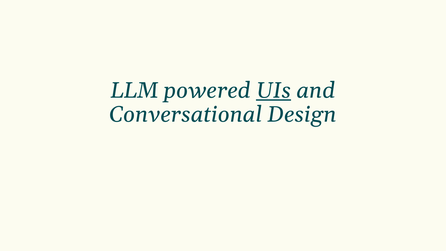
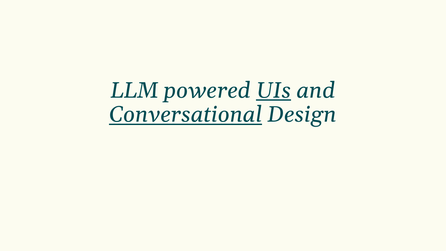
Conversational underline: none -> present (186, 115)
